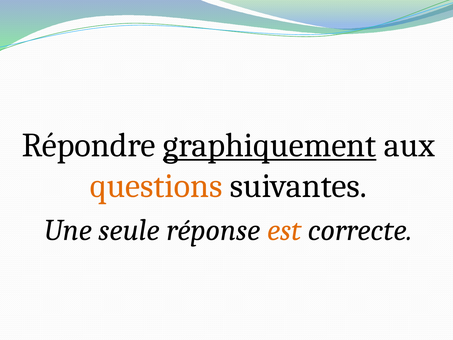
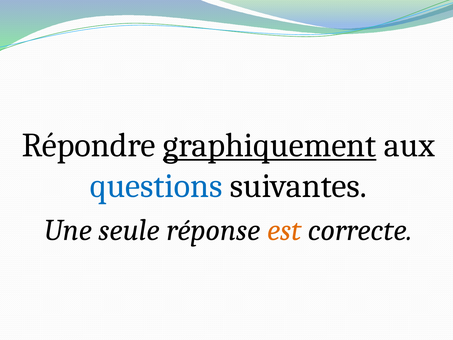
questions colour: orange -> blue (156, 186)
